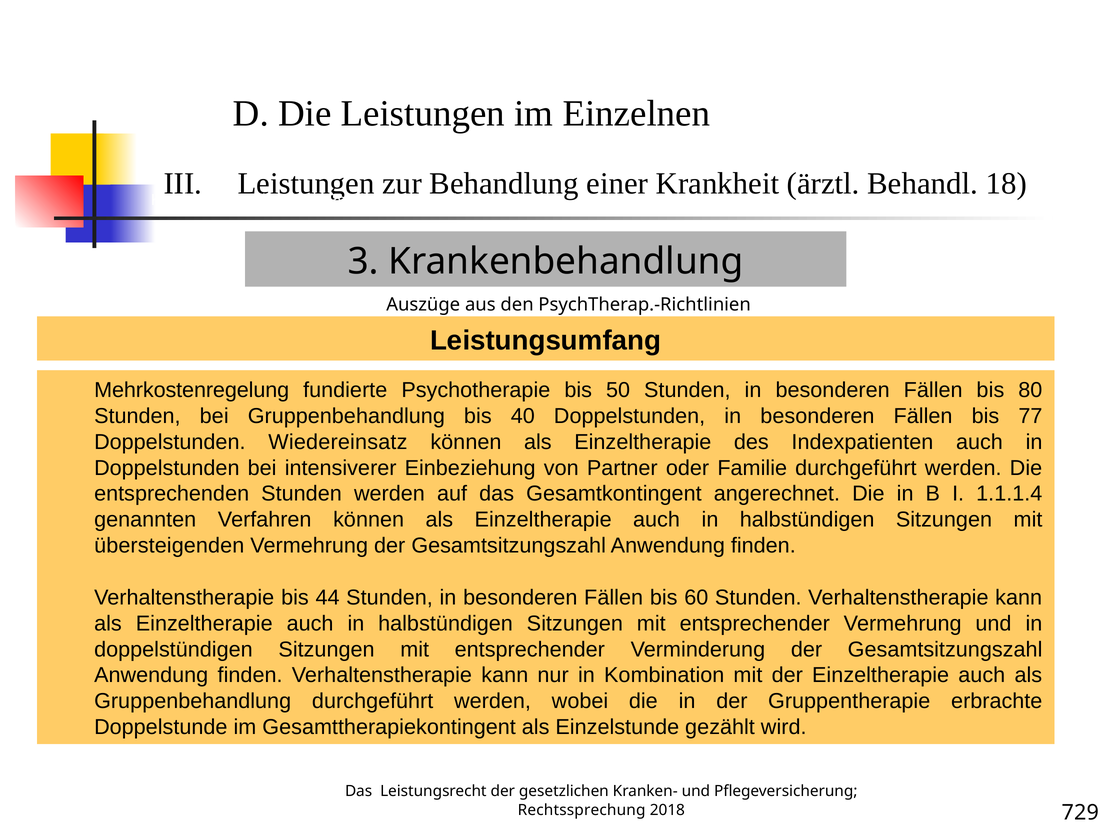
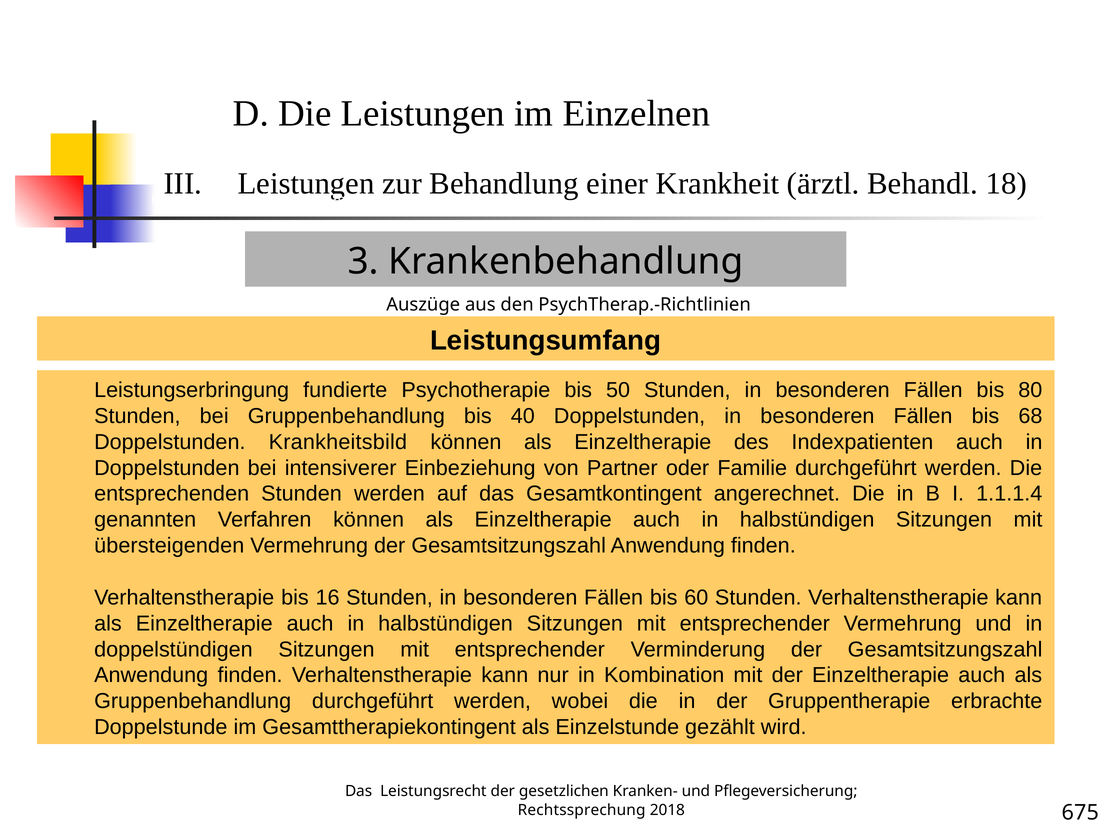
Mehrkostenregelung: Mehrkostenregelung -> Leistungserbringung (192, 390)
77: 77 -> 68 (1030, 416)
Wiedereinsatz: Wiedereinsatz -> Krankheitsbild (338, 442)
44: 44 -> 16 (328, 597)
729: 729 -> 675 (1080, 812)
